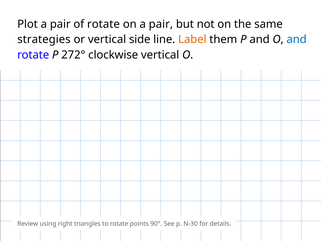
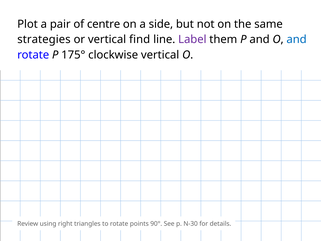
of rotate: rotate -> centre (104, 24)
on a pair: pair -> side (161, 24)
side: side -> find (140, 39)
Label colour: orange -> purple (192, 39)
272°: 272° -> 175° (73, 55)
